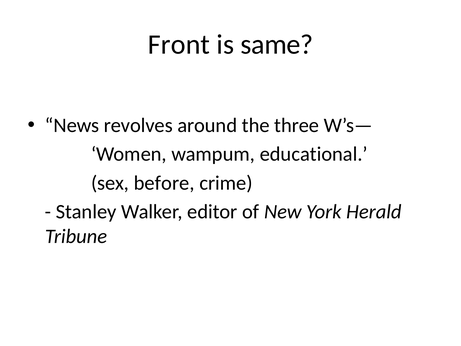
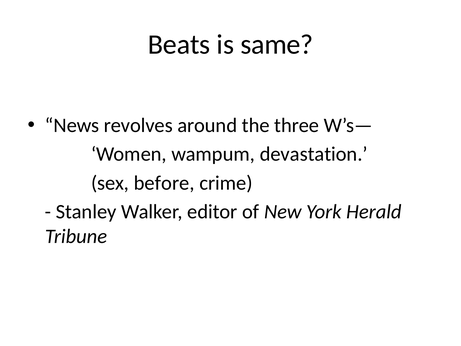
Front: Front -> Beats (179, 45)
educational: educational -> devastation (314, 154)
